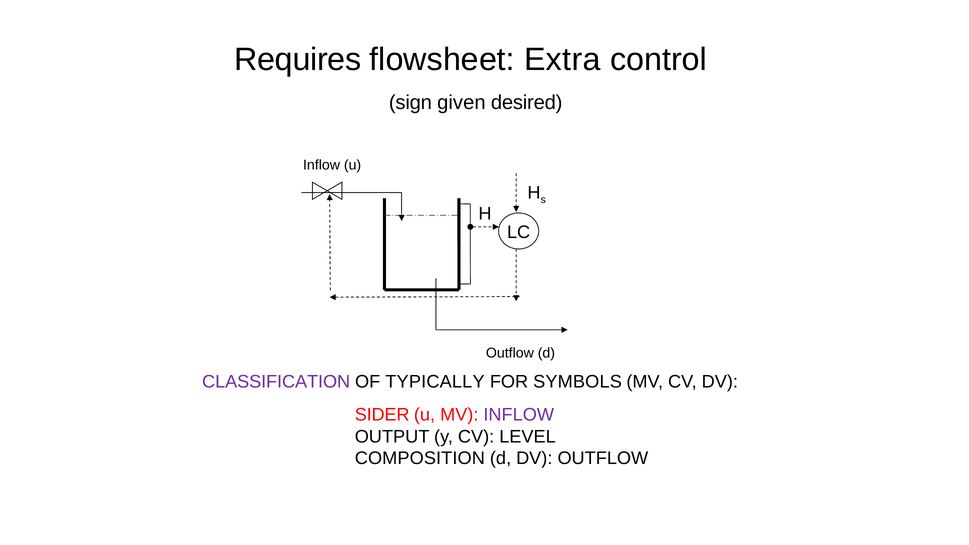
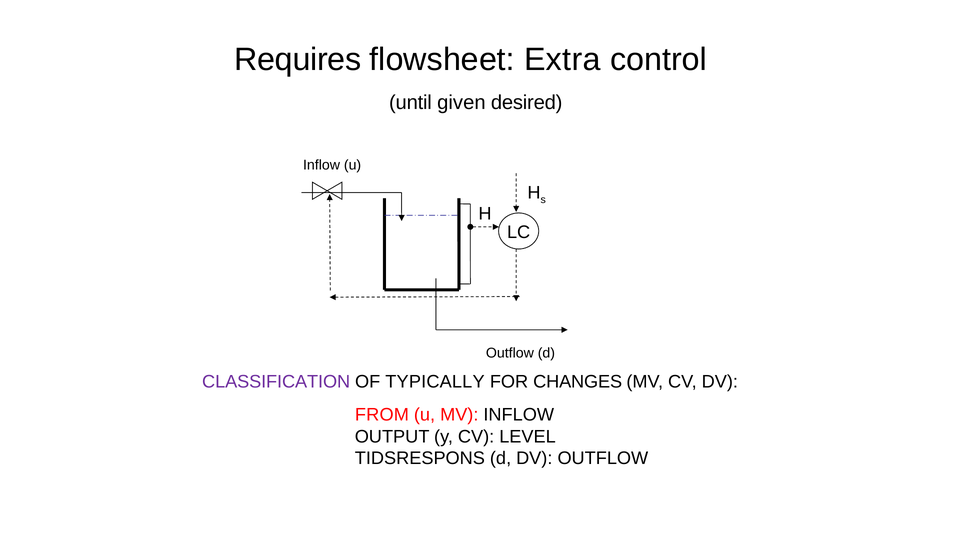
sign: sign -> until (410, 102)
SYMBOLS: SYMBOLS -> CHANGES (578, 382)
SIDER: SIDER -> FROM (382, 415)
INFLOW colour: purple -> black (519, 415)
COMPOSITION: COMPOSITION -> TIDSRESPONS (420, 458)
